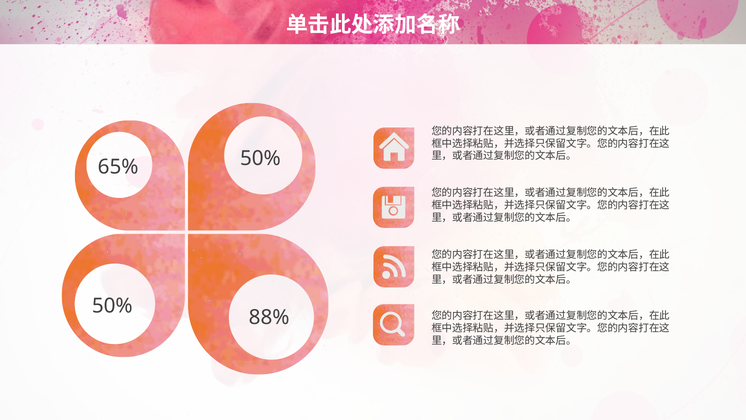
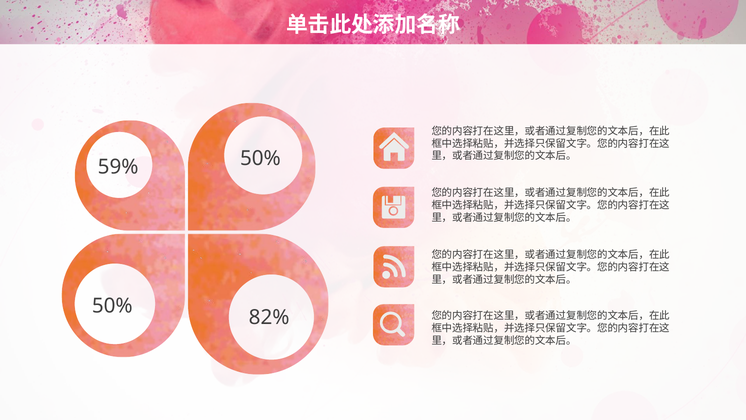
65%: 65% -> 59% (118, 167)
88%: 88% -> 82% (269, 317)
